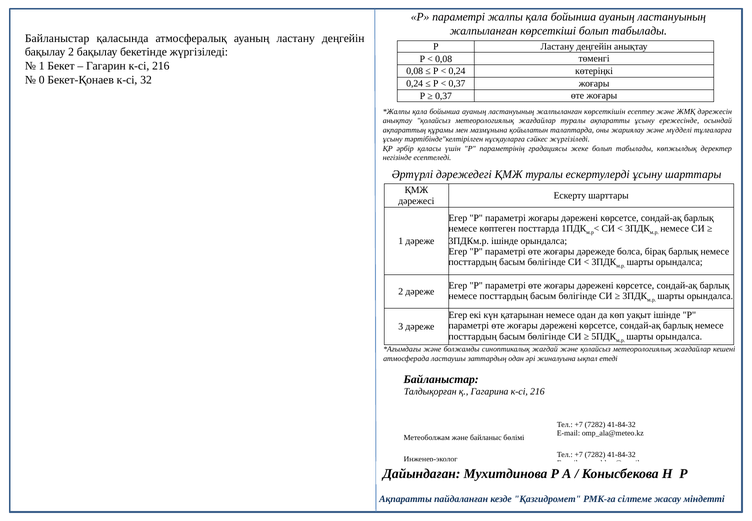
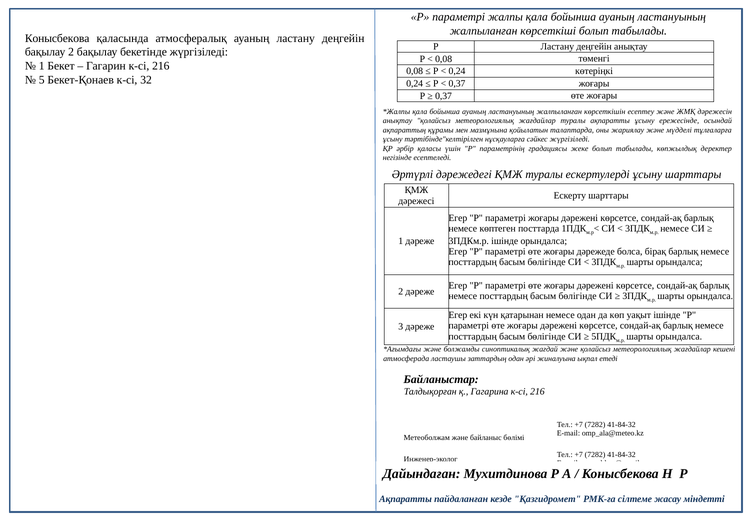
Байланыстар: Байланыстар -> Конысбекова (57, 38)
0: 0 -> 5 (42, 80)
